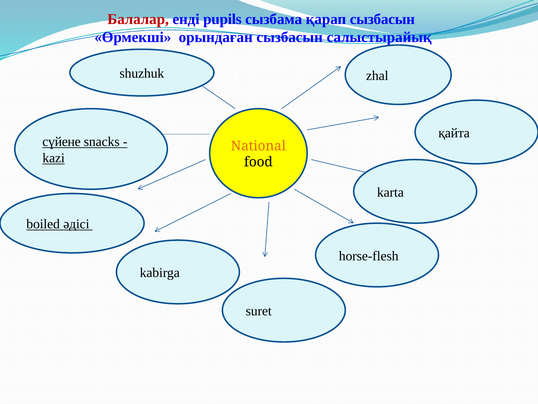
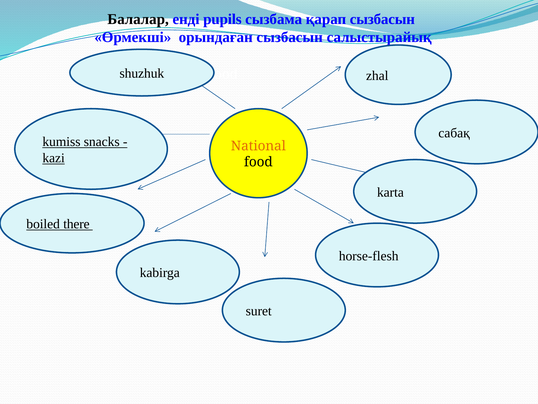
Балалар colour: red -> black (138, 19)
қайта: қайта -> сабақ (454, 133)
сүйене: сүйене -> kumiss (61, 142)
әдісі: әдісі -> there (76, 224)
